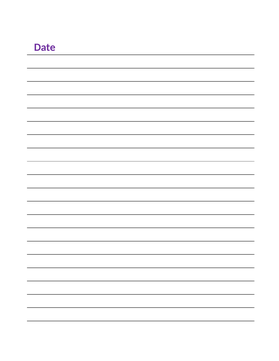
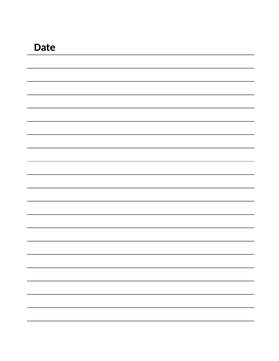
Date colour: purple -> black (45, 47)
